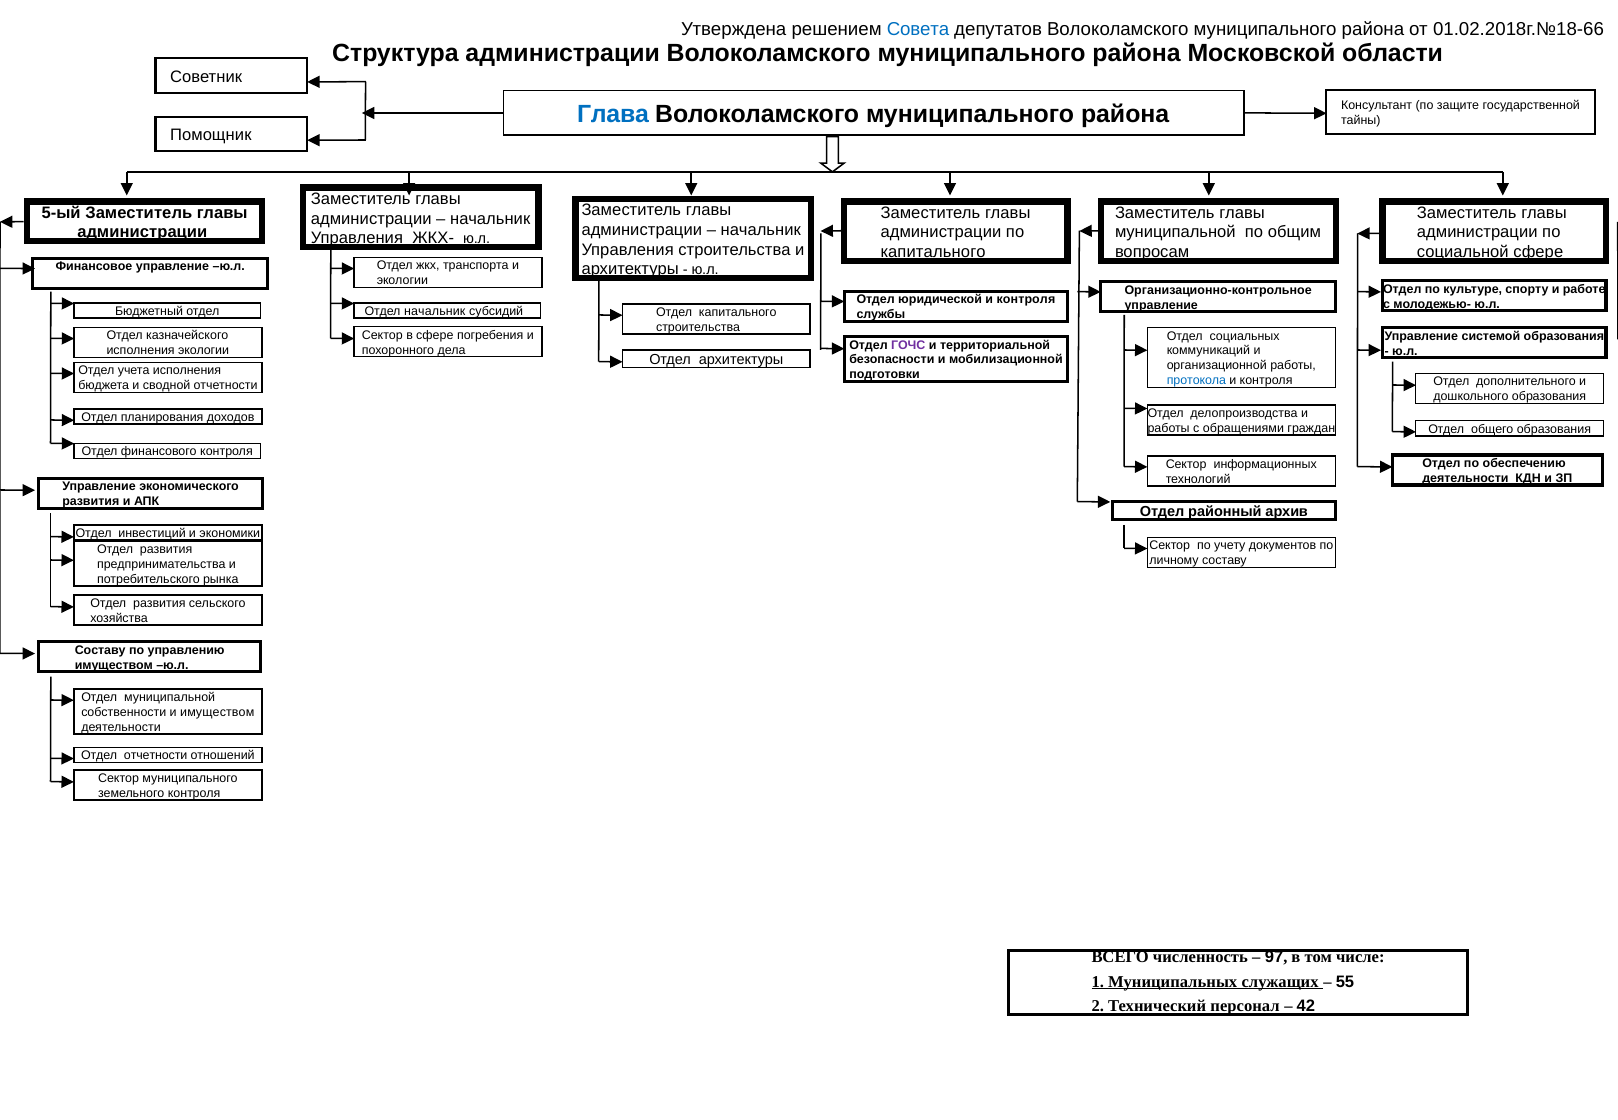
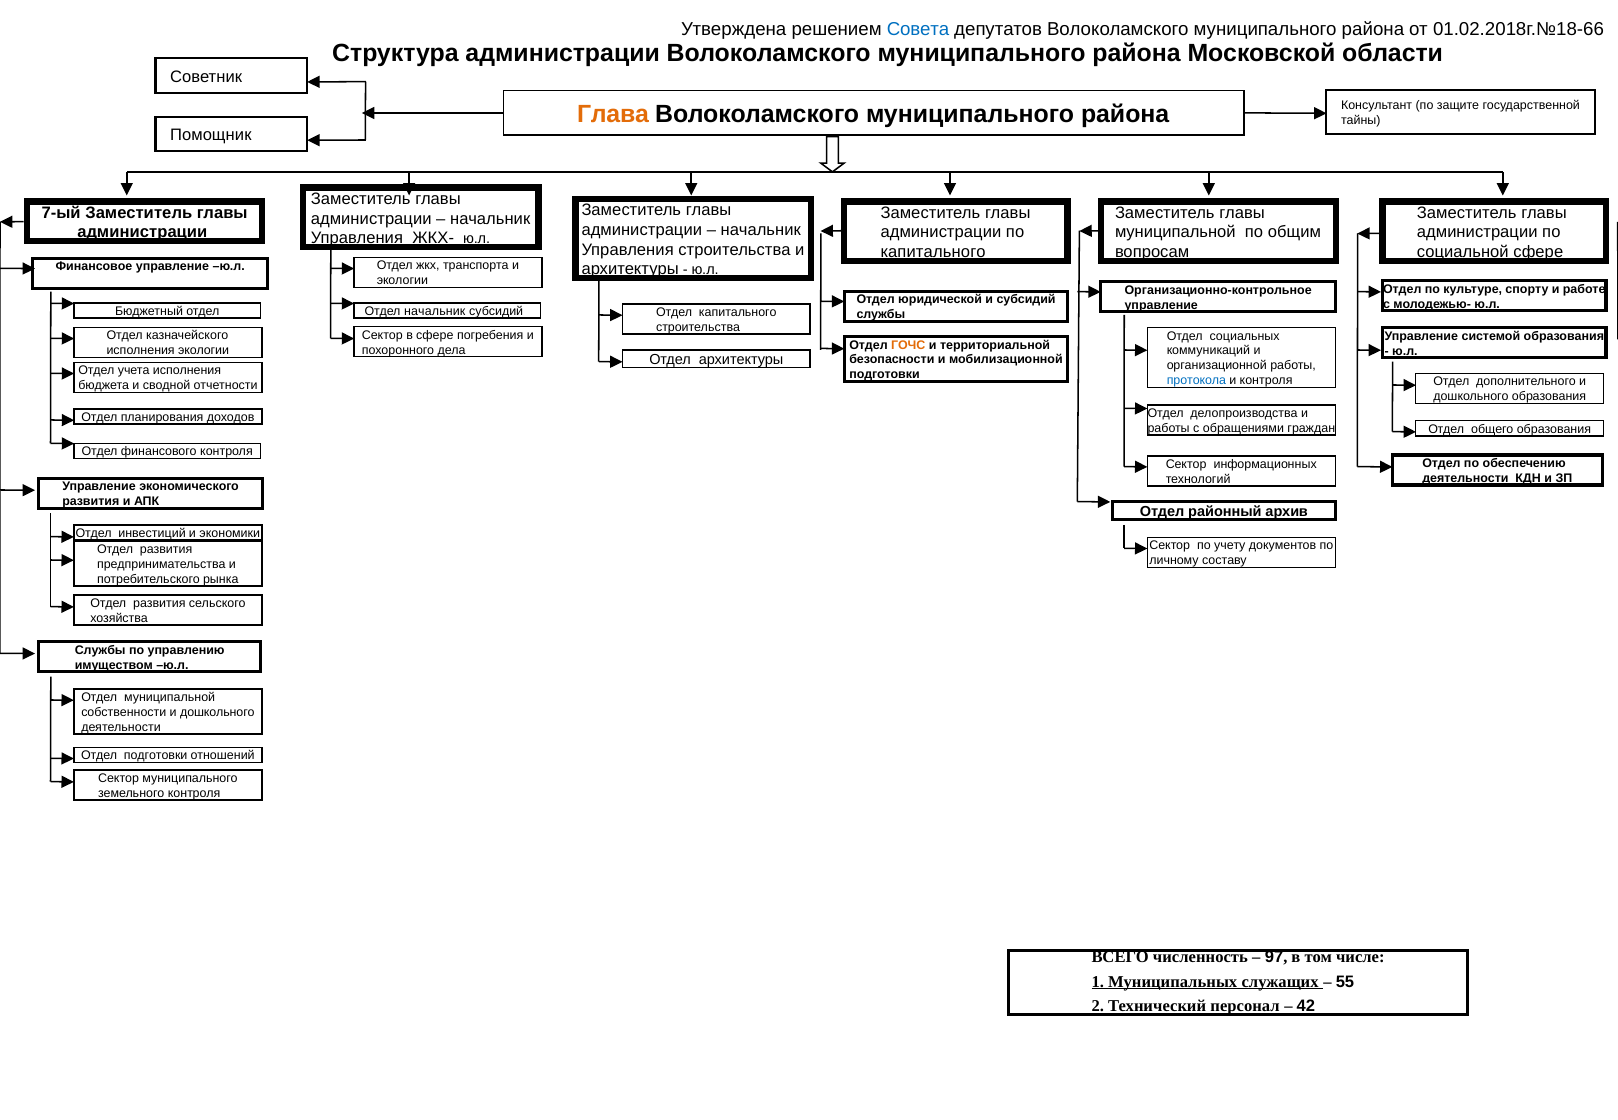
Глава colour: blue -> orange (613, 115)
5-ый: 5-ый -> 7-ый (61, 213)
юридической и контроля: контроля -> субсидий (1026, 300)
ГОЧС colour: purple -> orange (908, 345)
Составу: Составу -> Службы (100, 650)
собственности и имуществом: имуществом -> дошкольного (217, 713)
Отдел отчетности: отчетности -> подготовки (156, 756)
